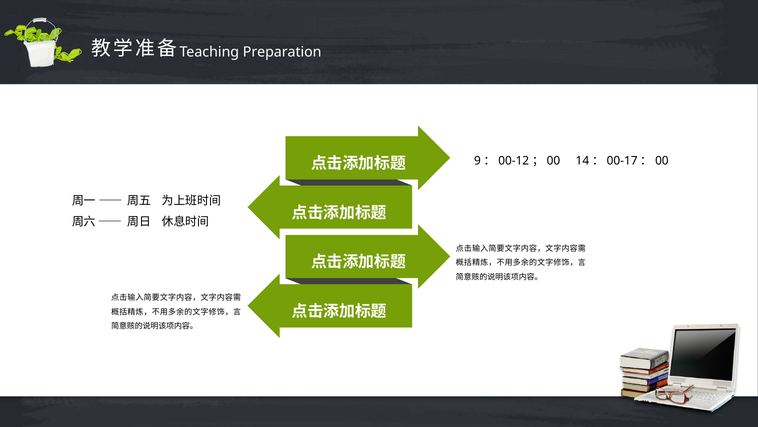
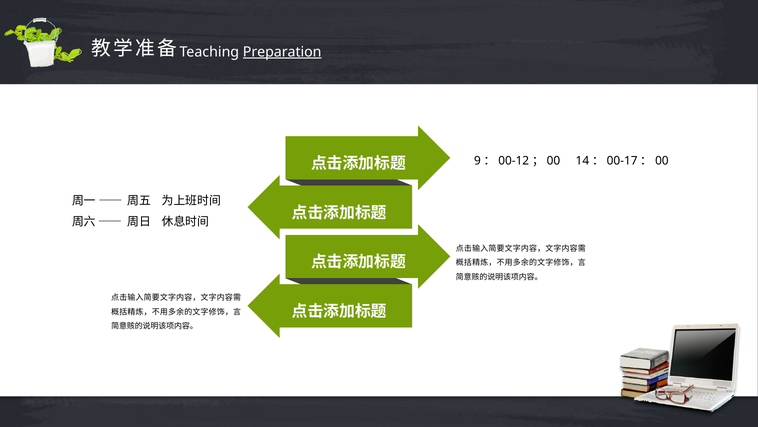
Preparation underline: none -> present (282, 52)
